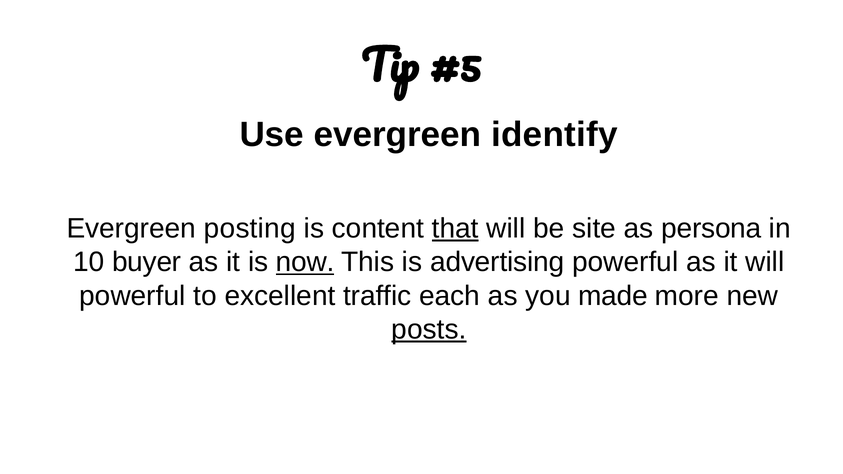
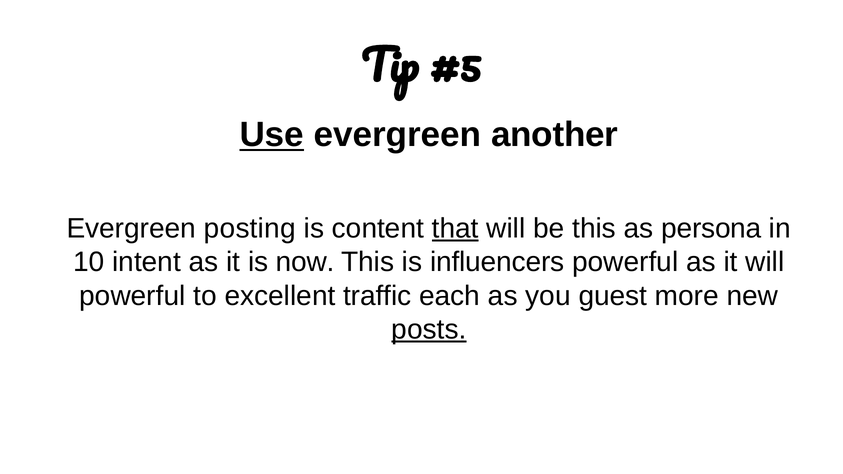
Use underline: none -> present (272, 135)
identify: identify -> another (555, 135)
be site: site -> this (594, 228)
buyer: buyer -> intent (147, 262)
now underline: present -> none (305, 262)
advertising: advertising -> influencers (497, 262)
made: made -> guest (613, 296)
